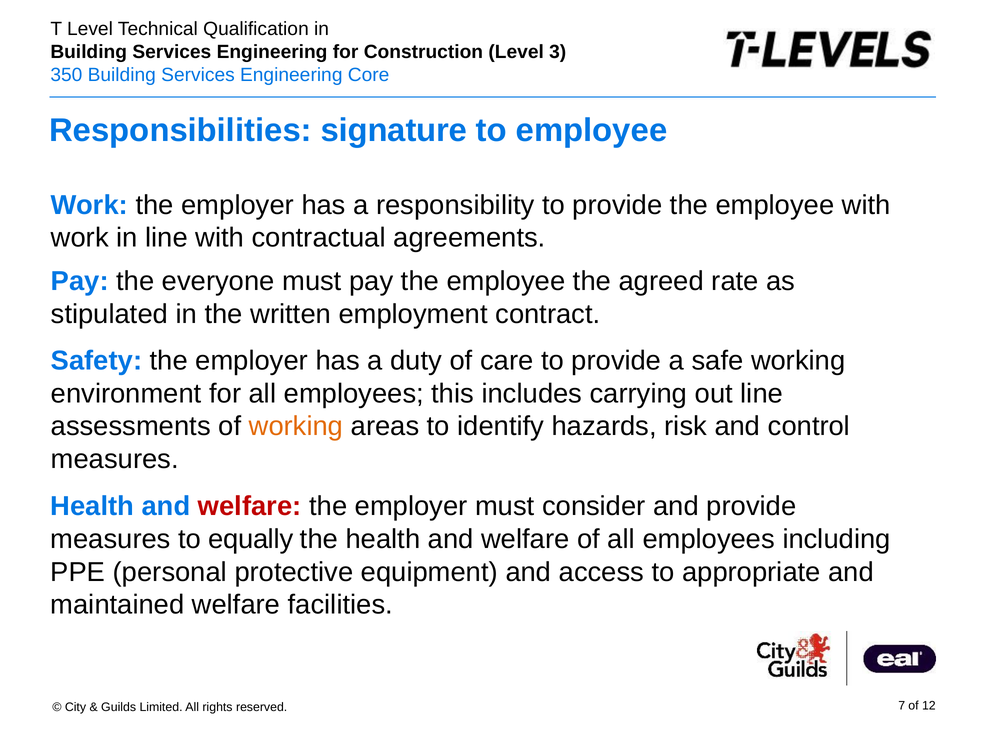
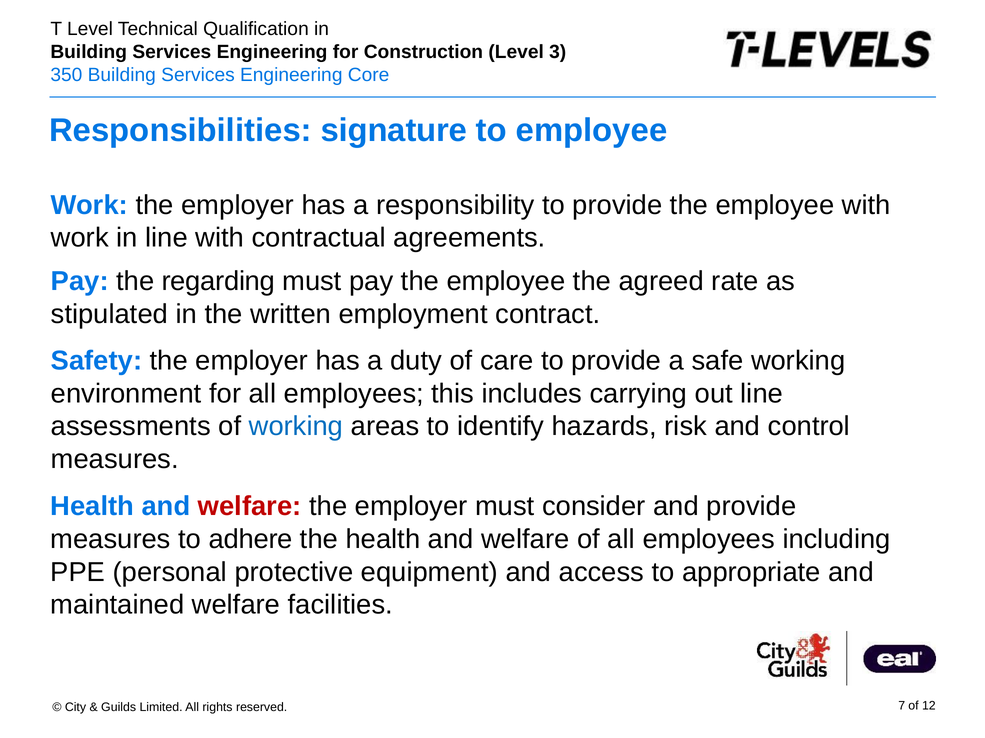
everyone: everyone -> regarding (218, 281)
working colour: orange -> blue (296, 427)
equally: equally -> adhere (251, 540)
